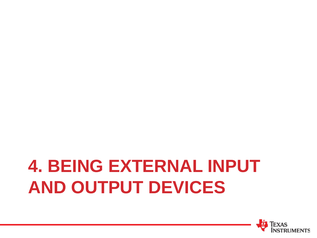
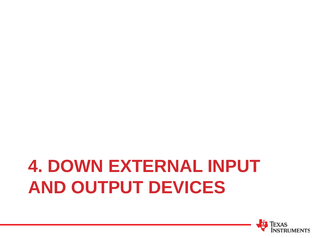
BEING: BEING -> DOWN (76, 166)
